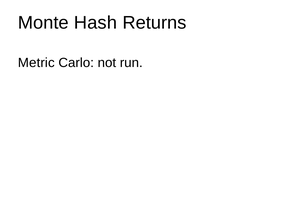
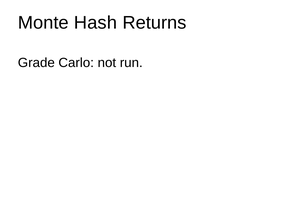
Metric: Metric -> Grade (36, 63)
